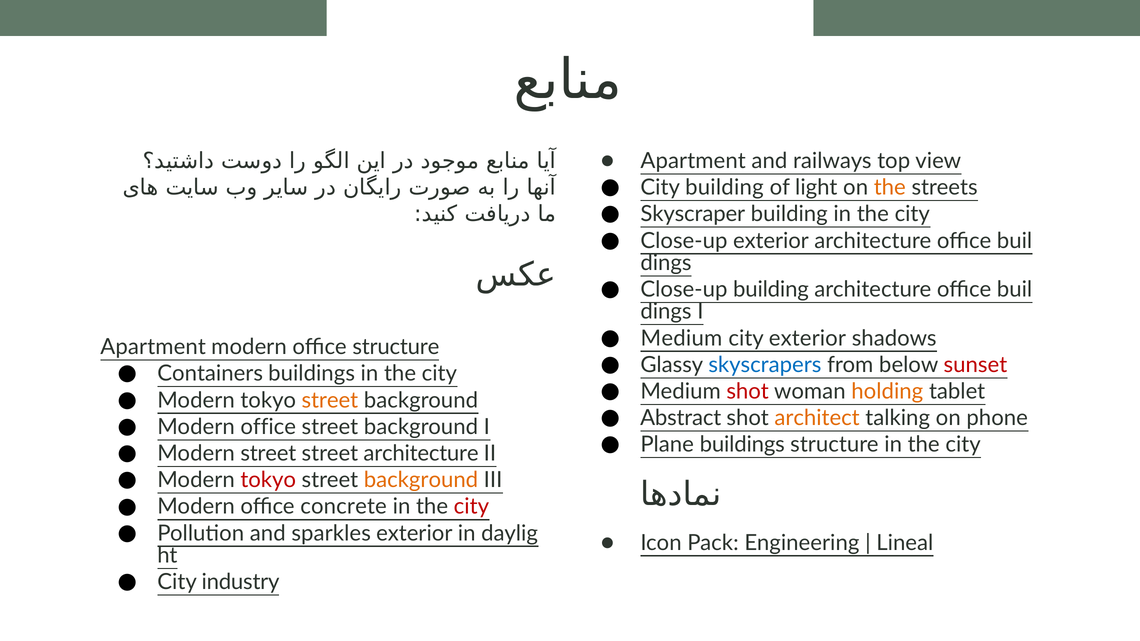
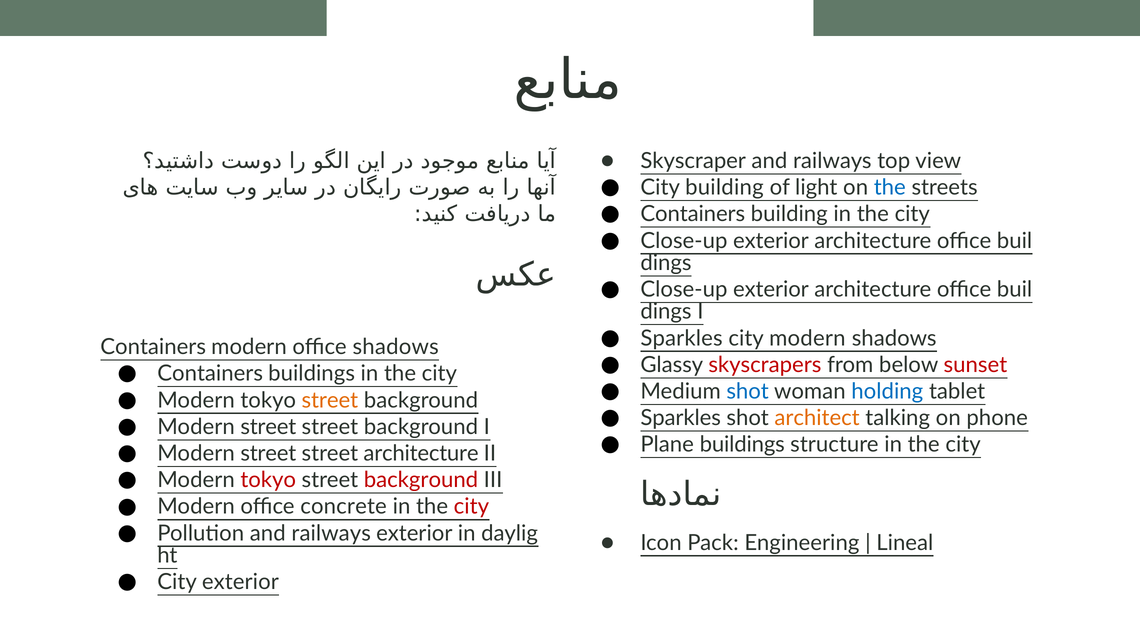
Apartment: Apartment -> Skyscraper (693, 161)
the colour: orange -> blue (890, 188)
Skyscraper: Skyscraper -> Containers (693, 214)
building: building -> exterior (771, 290)
Medium: Medium -> Sparkles (682, 338)
city exterior: exterior -> modern (807, 338)
Apartment: Apartment -> Containers (153, 347)
office structure: structure -> shadows (396, 347)
skyscrapers colour: blue -> red (765, 365)
shot colour: red -> blue (748, 392)
holding colour: orange -> blue (887, 392)
Abstract: Abstract -> Sparkles (681, 418)
office: office -> street (268, 427)
background colour: orange -> red (421, 480)
Pollution and sparkles: sparkles -> railways (331, 534)
City industry: industry -> exterior (240, 582)
